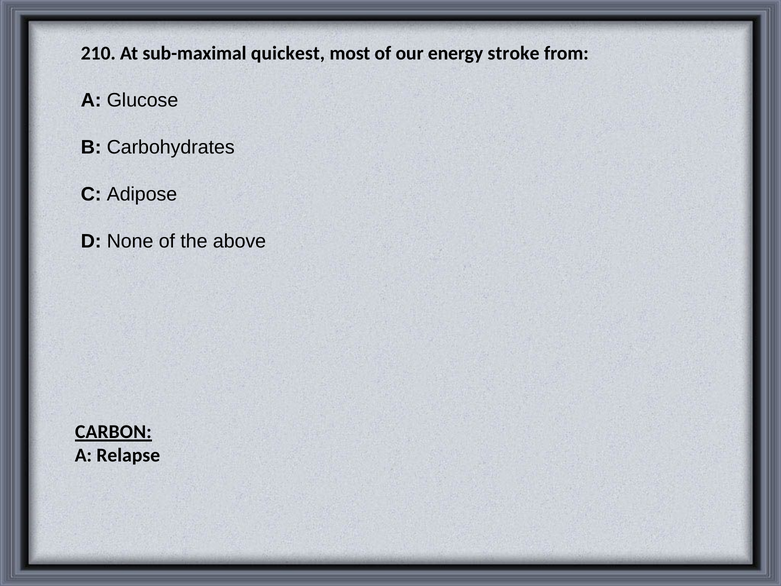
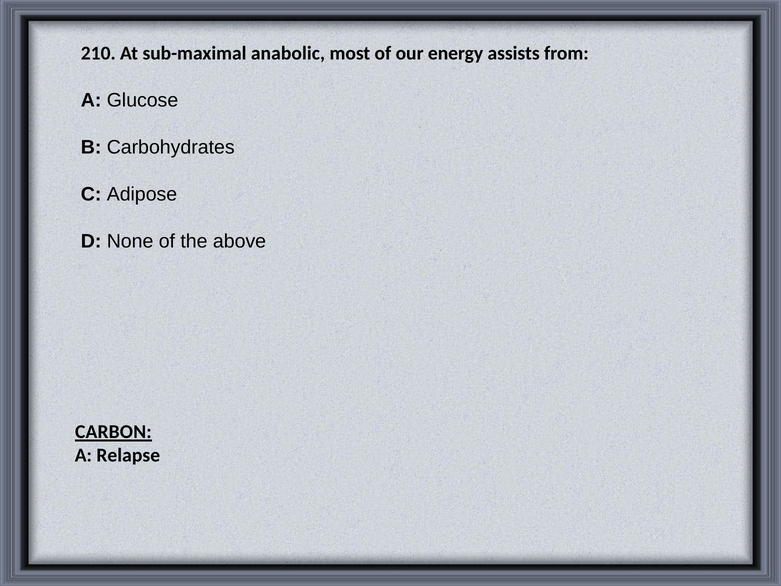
quickest: quickest -> anabolic (288, 54)
stroke: stroke -> assists (514, 54)
